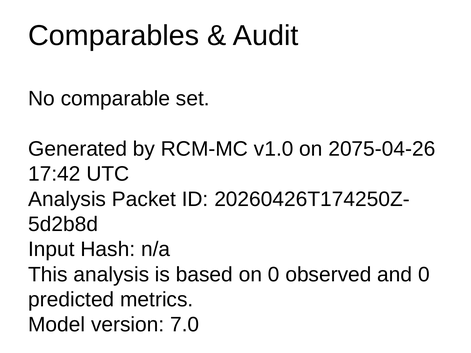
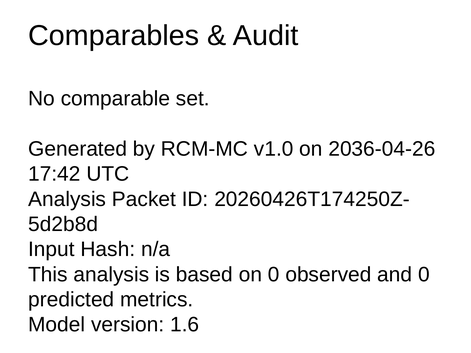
2075-04-26: 2075-04-26 -> 2036-04-26 (382, 149)
7.0: 7.0 -> 1.6 (185, 325)
